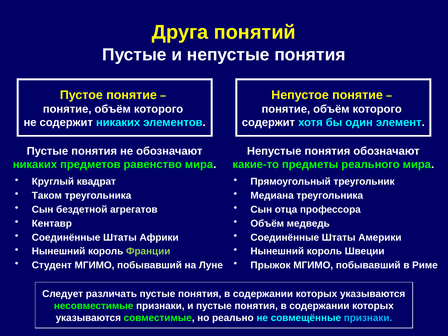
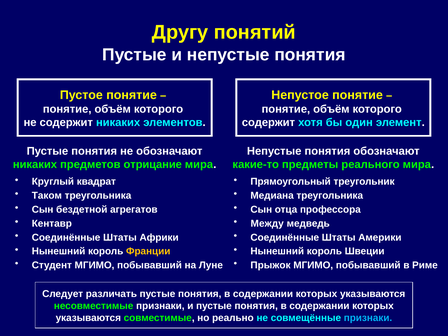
Друга: Друга -> Другу (180, 32)
равенство: равенство -> отрицание (153, 164)
Объём: Объём -> Между (267, 224)
Франции colour: light green -> yellow (148, 251)
